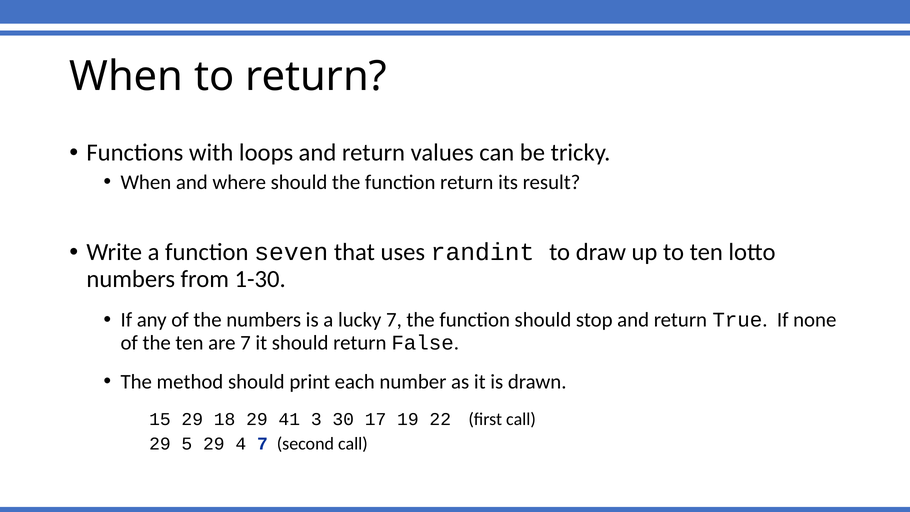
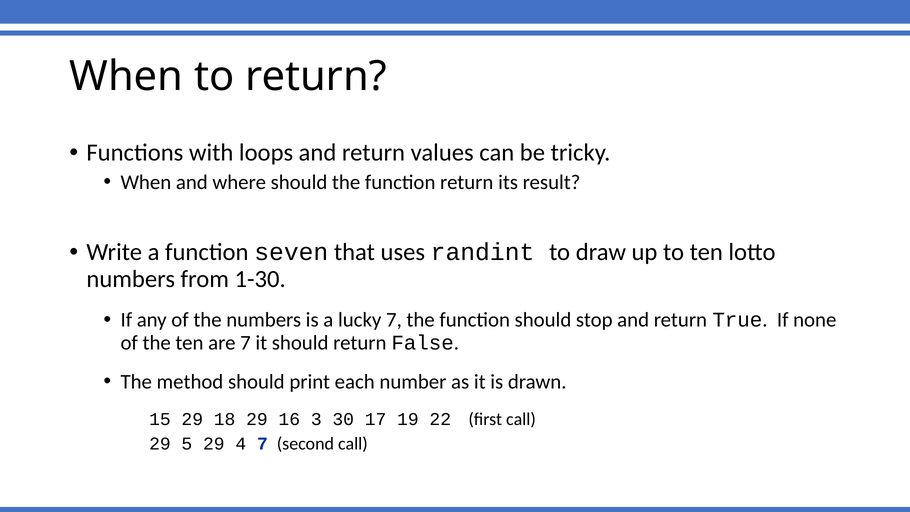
41: 41 -> 16 (289, 419)
